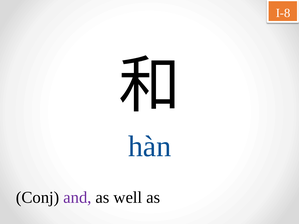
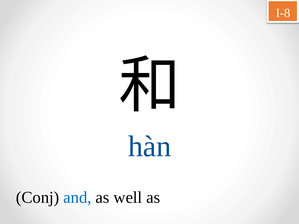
and colour: purple -> blue (77, 198)
